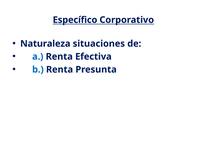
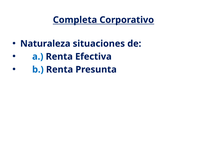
Específico: Específico -> Completa (75, 20)
